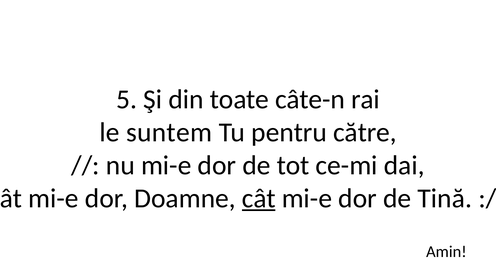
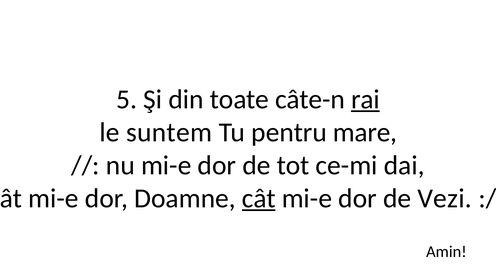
rai underline: none -> present (365, 99)
către: către -> mare (365, 132)
Tină: Tină -> Vezi (445, 198)
